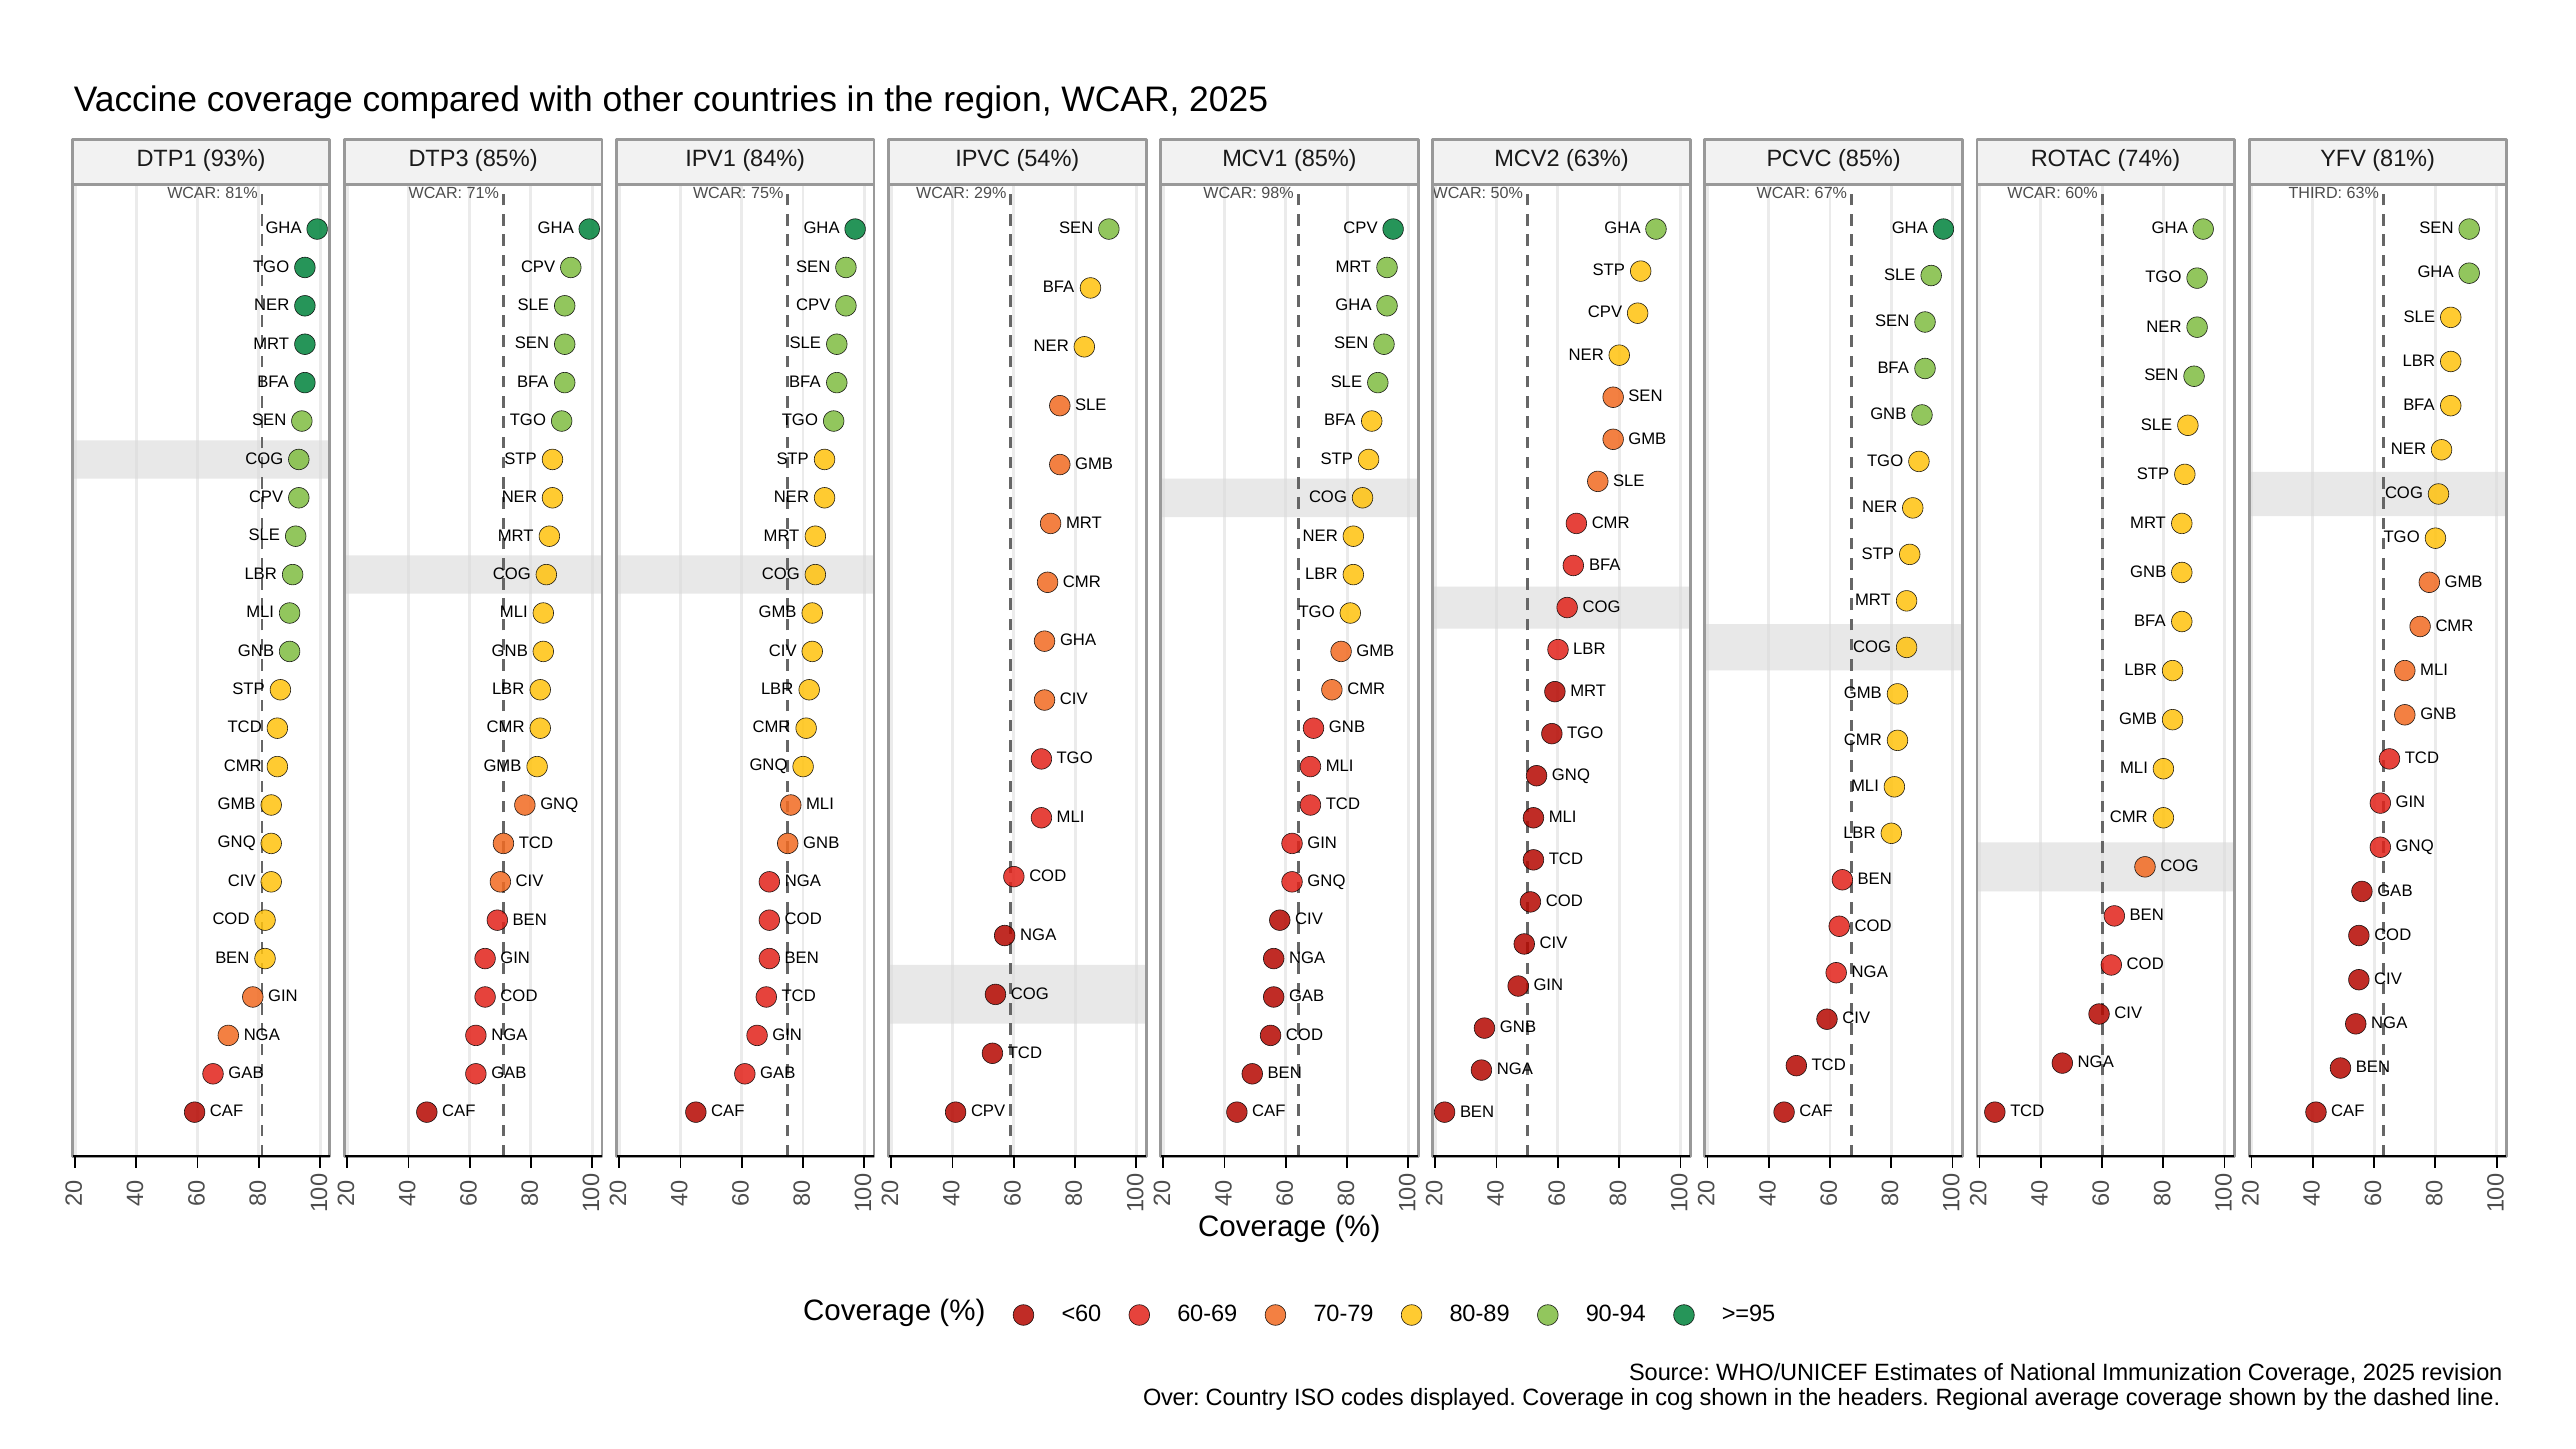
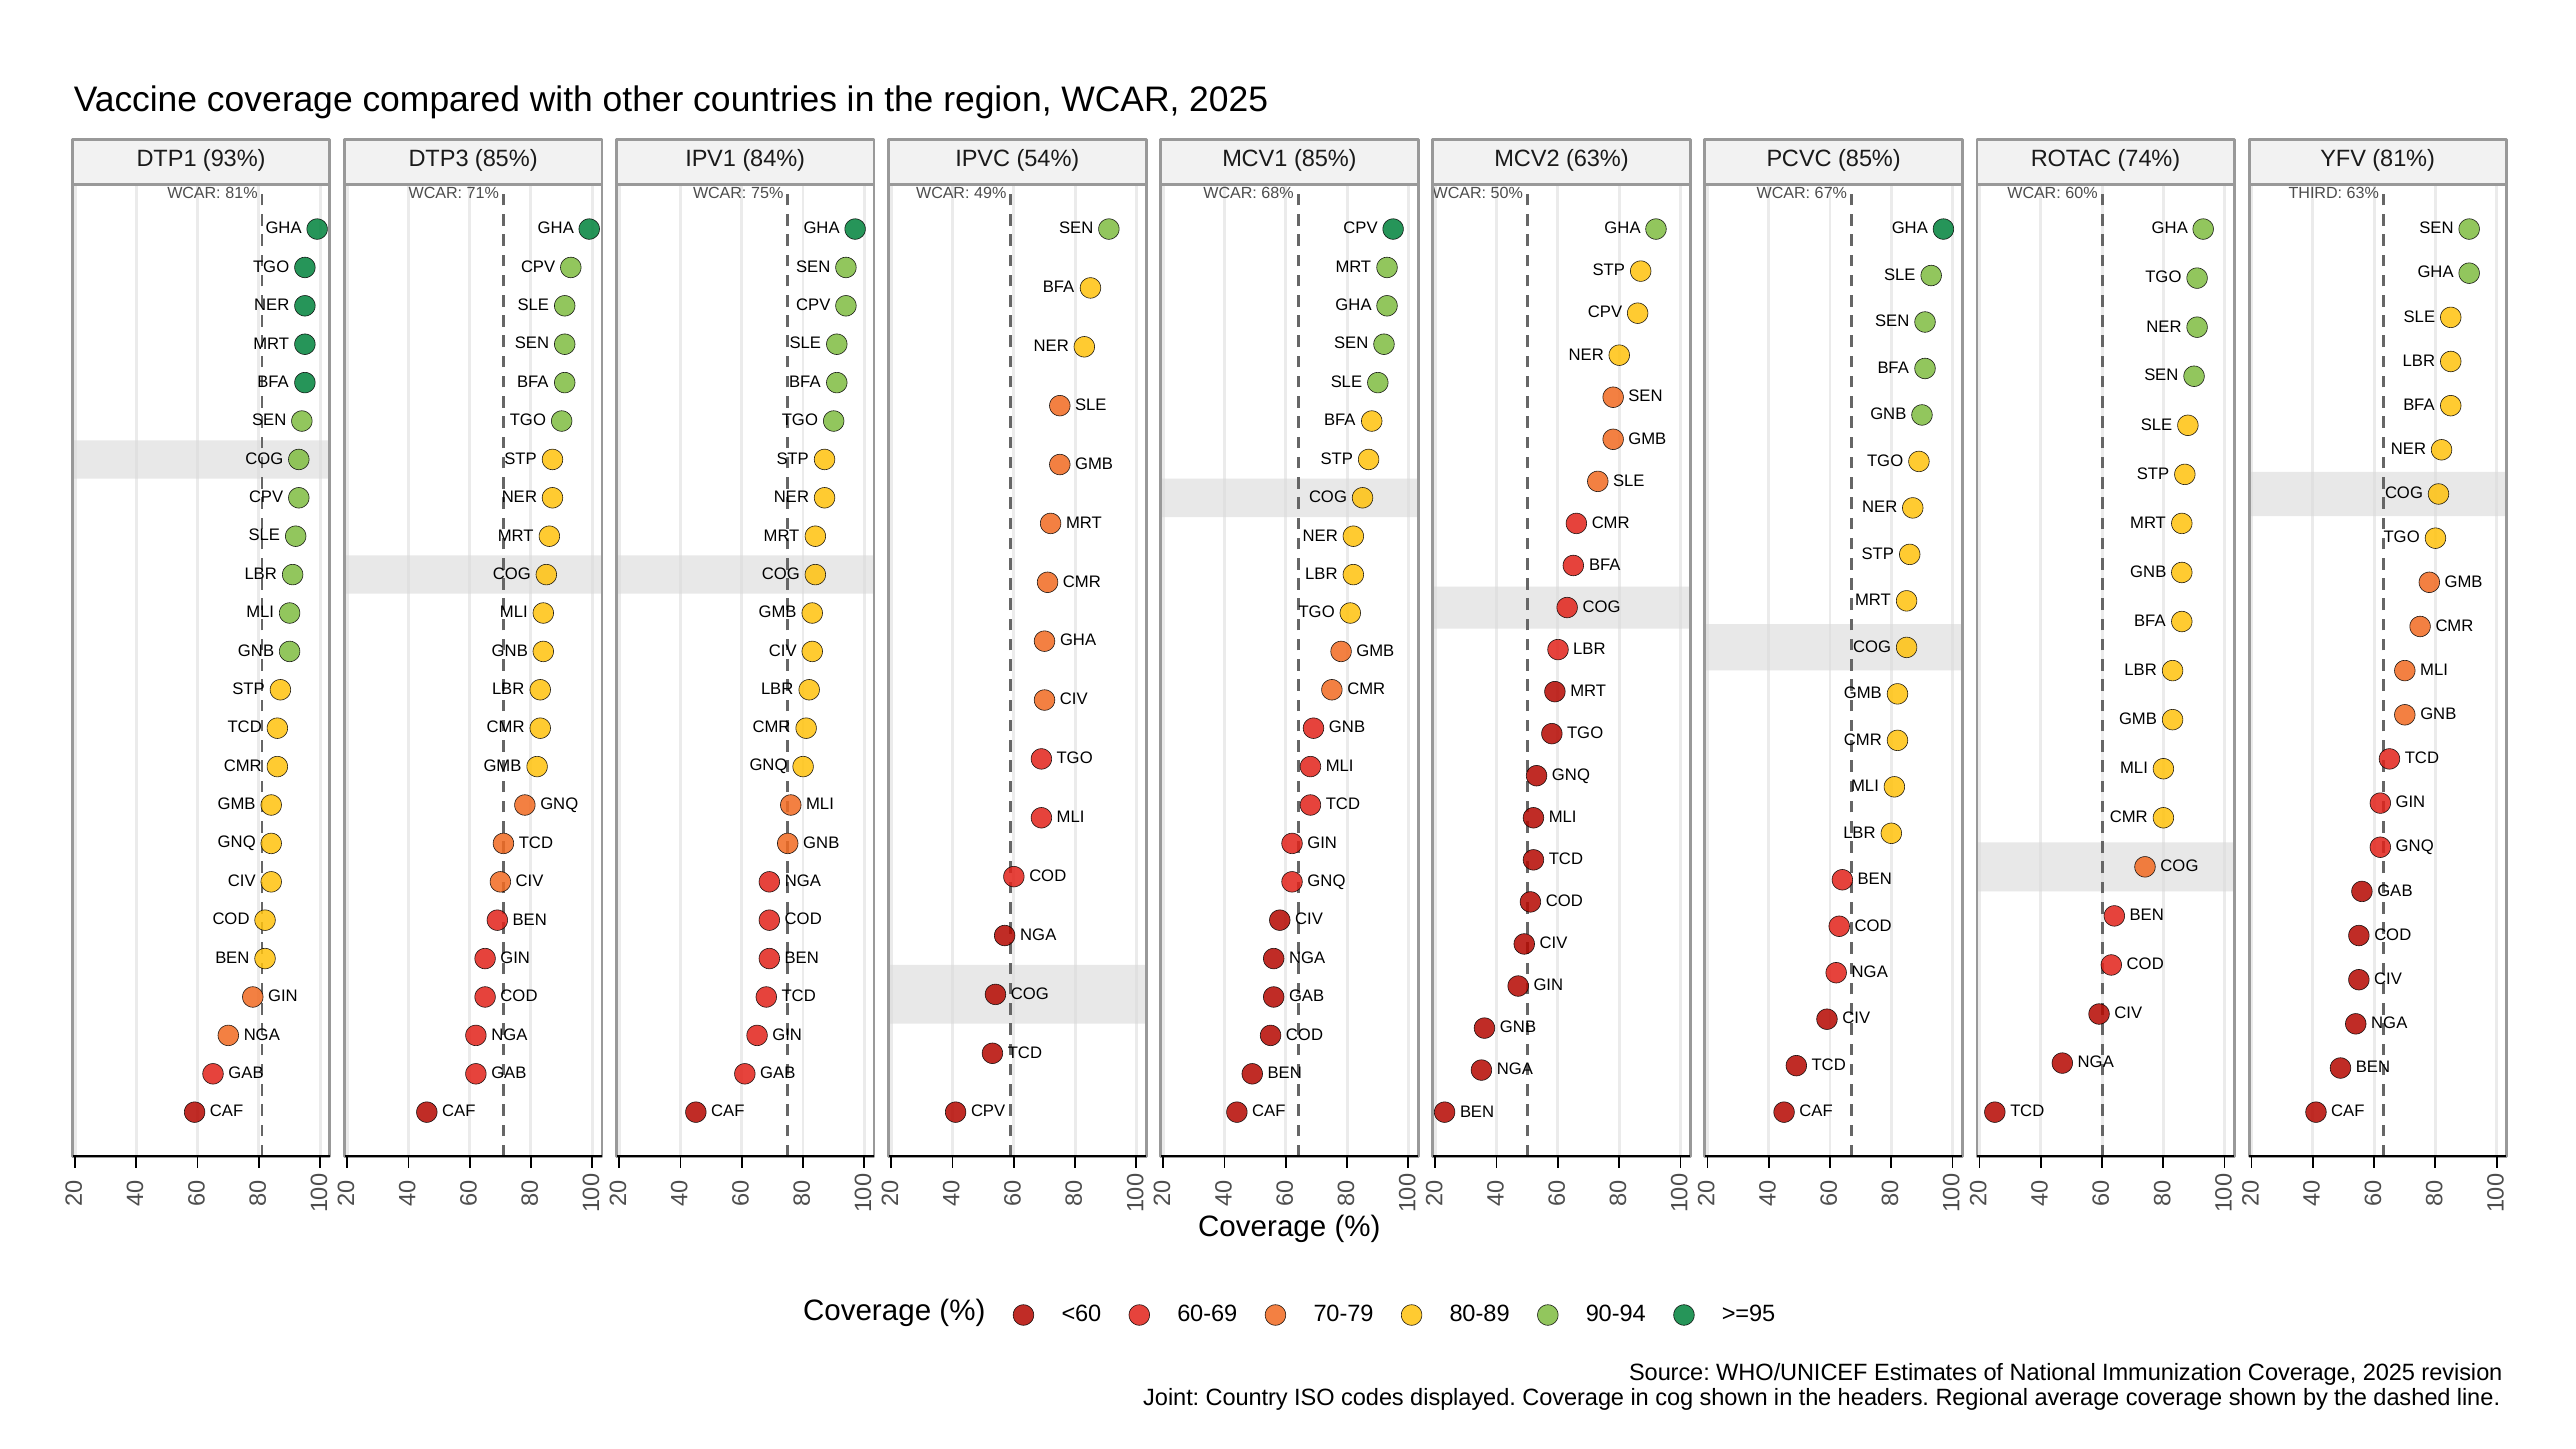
29%: 29% -> 49% (990, 193)
98%: 98% -> 68% (1278, 193)
Over: Over -> Joint (1171, 1398)
